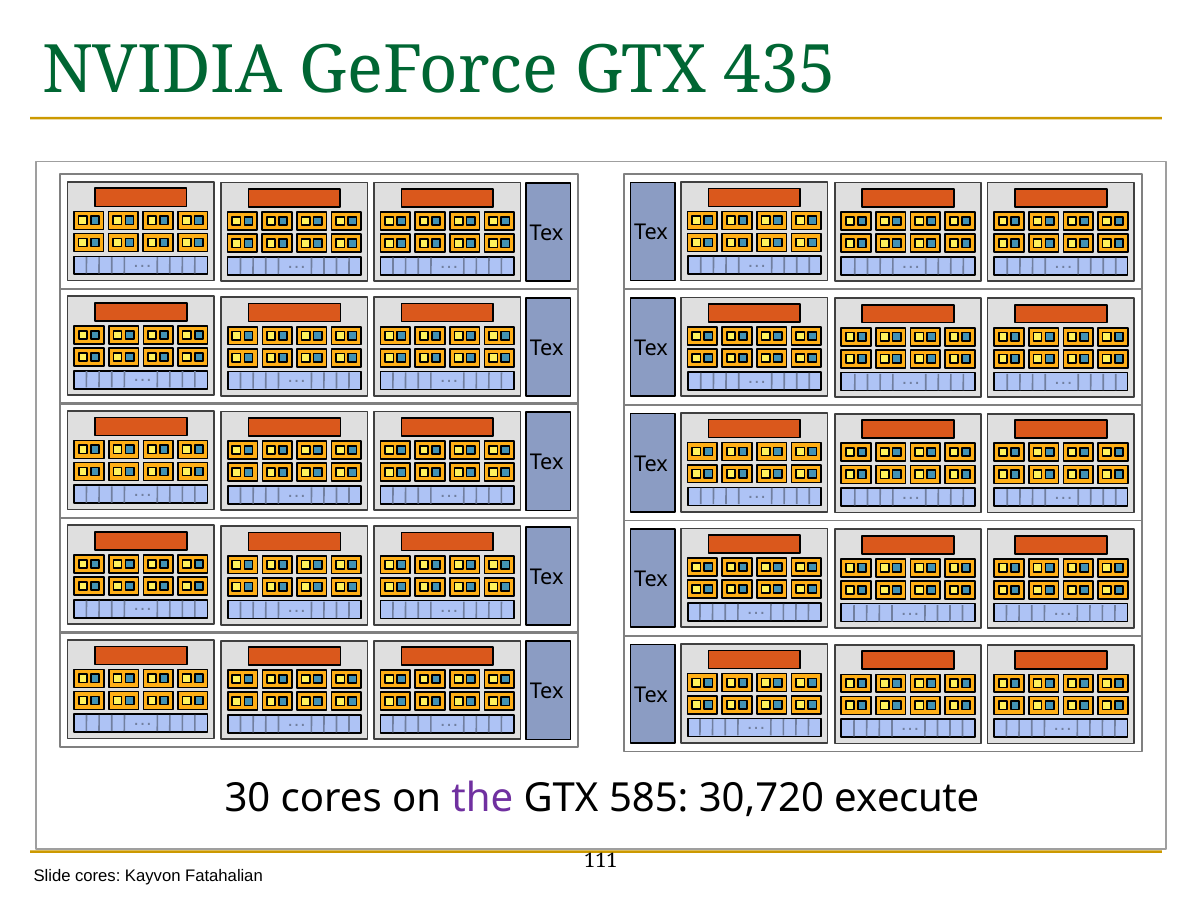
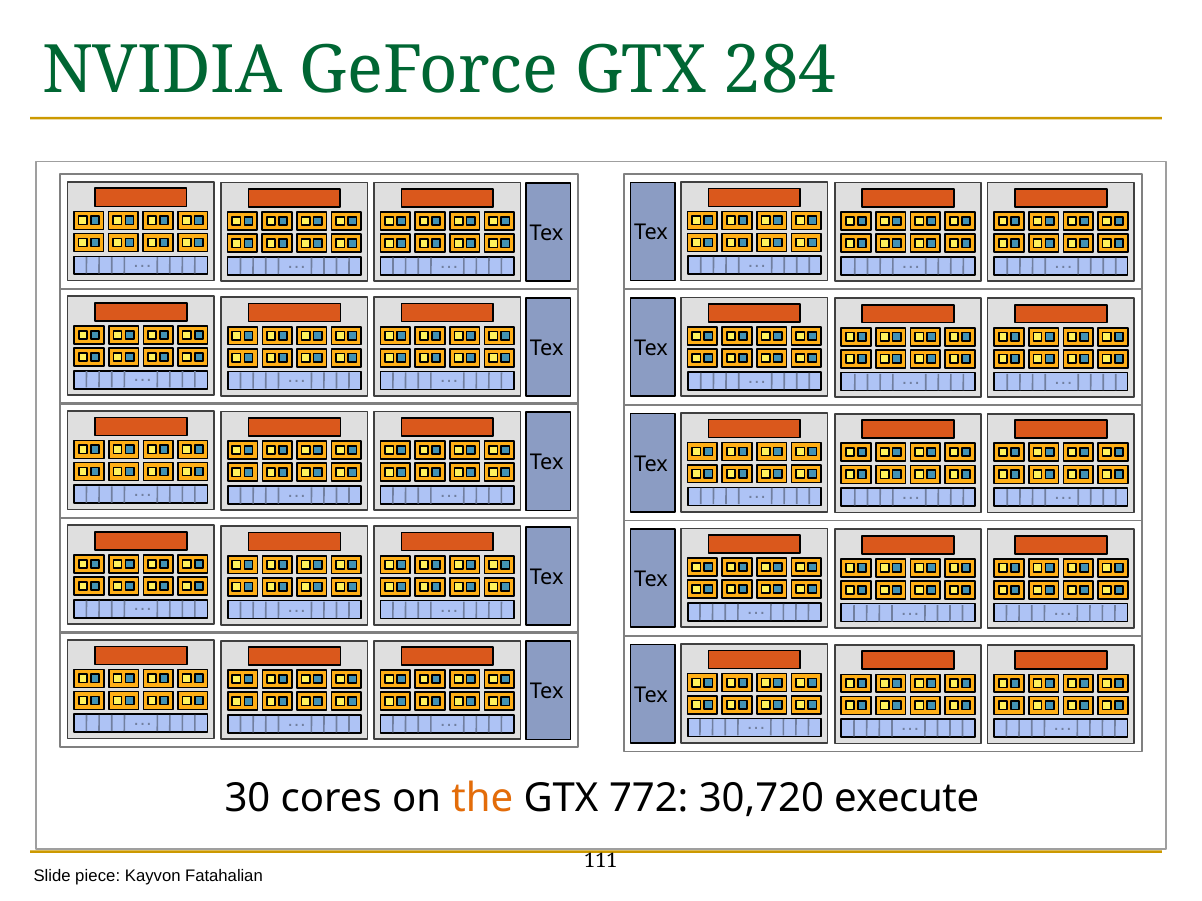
435: 435 -> 284 (780, 71)
the colour: purple -> orange (482, 799)
585: 585 -> 772 (649, 799)
Slide cores: cores -> piece (98, 876)
